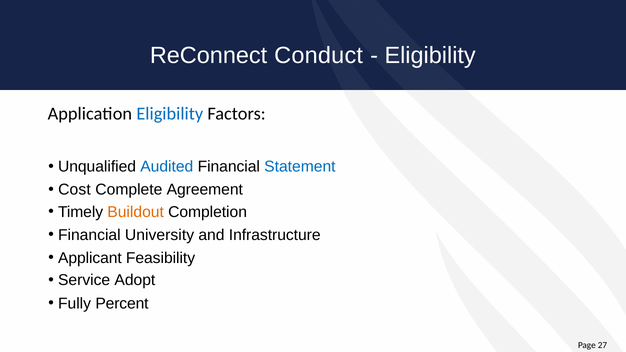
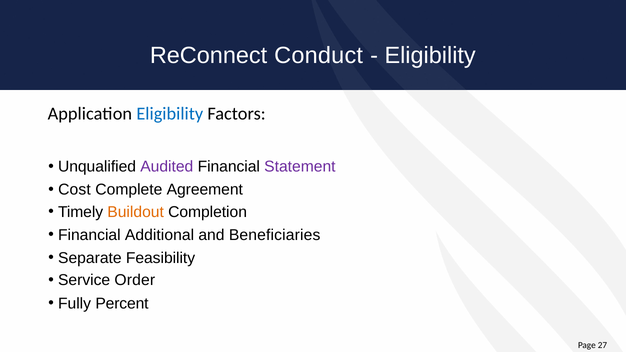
Audited colour: blue -> purple (167, 167)
Statement colour: blue -> purple (300, 167)
University: University -> Additional (160, 235)
Infrastructure: Infrastructure -> Beneficiaries (275, 235)
Applicant: Applicant -> Separate (90, 258)
Adopt: Adopt -> Order (135, 280)
